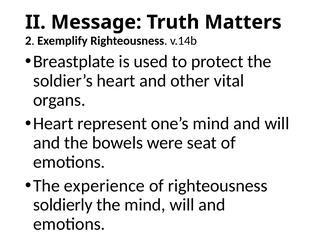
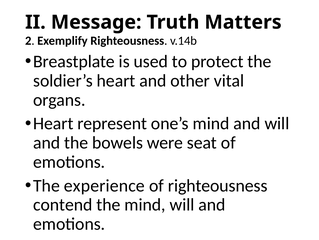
soldierly: soldierly -> contend (63, 204)
